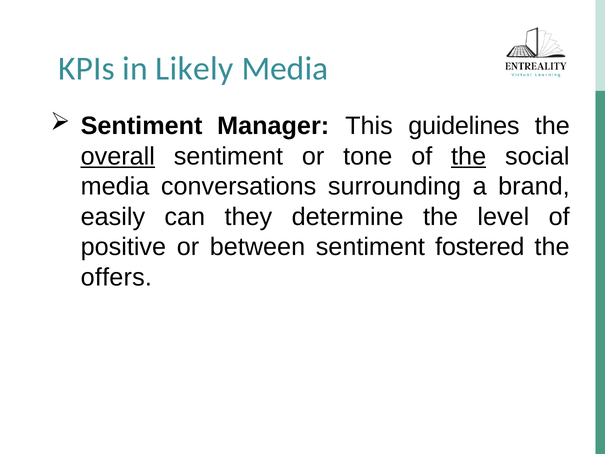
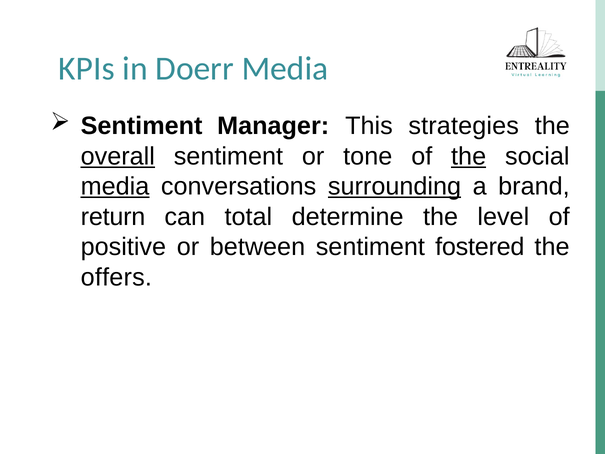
Likely: Likely -> Doerr (195, 68)
guidelines: guidelines -> strategies (464, 126)
media underline: none -> present (115, 186)
surrounding underline: none -> present (395, 186)
easily: easily -> return (113, 217)
they: they -> total (248, 217)
